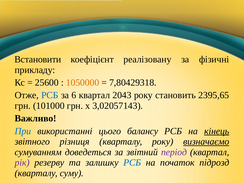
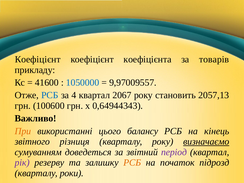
Встановити: Встановити -> Коефіцієнт (38, 59)
реалізовану: реалізовану -> коефіцієнта (147, 59)
фізичні: фізичні -> товарів (214, 59)
25600: 25600 -> 41600 (47, 83)
1050000 colour: orange -> blue (83, 83)
7,80429318: 7,80429318 -> 9,97009557 (133, 83)
6: 6 -> 4 (74, 95)
2043: 2043 -> 2067 (122, 95)
2395,65: 2395,65 -> 2057,13 (214, 95)
101000: 101000 -> 100600 (49, 106)
3,02057143: 3,02057143 -> 0,64944343 (118, 106)
При colour: blue -> orange (23, 131)
кінець underline: present -> none (217, 131)
РСБ colour: blue -> orange (132, 163)
суму: суму -> роки (72, 173)
